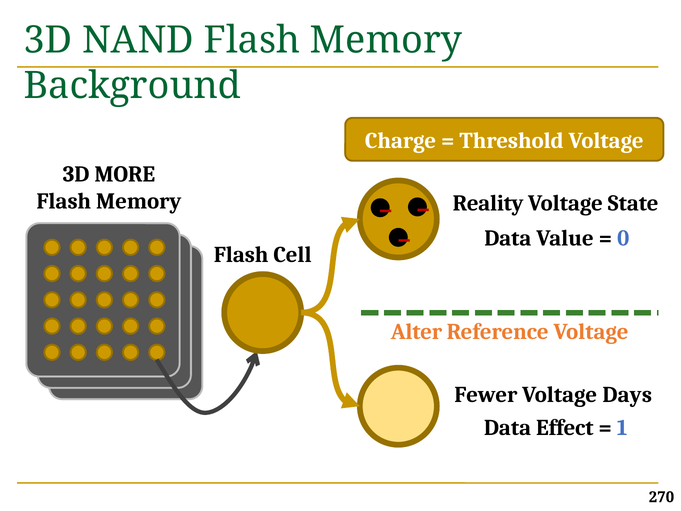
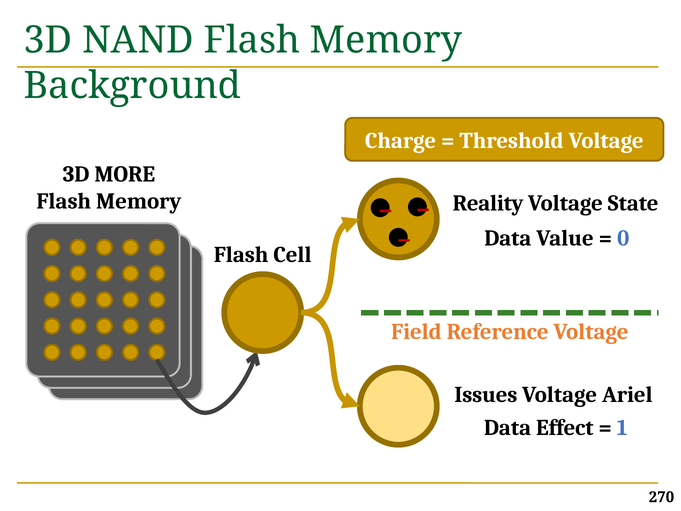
Alter: Alter -> Field (416, 332)
Fewer: Fewer -> Issues (486, 395)
Days: Days -> Ariel (627, 395)
